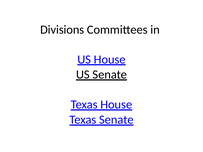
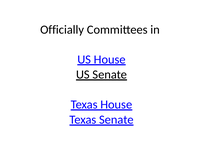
Divisions: Divisions -> Officially (62, 30)
